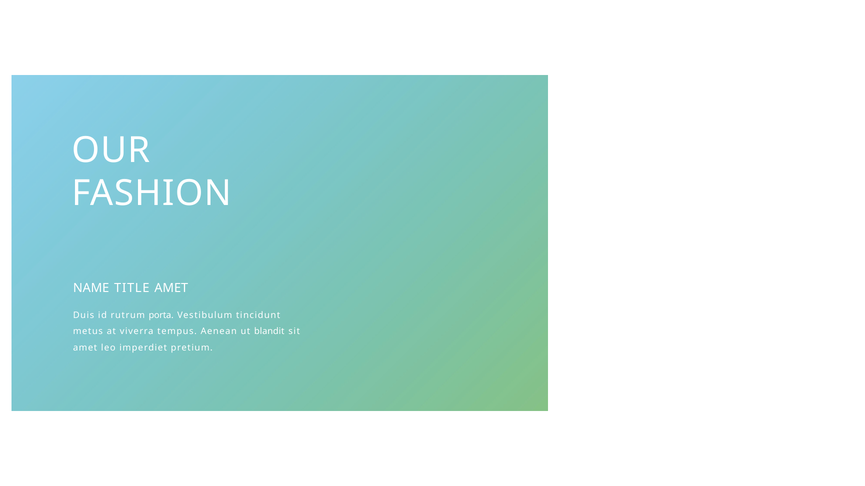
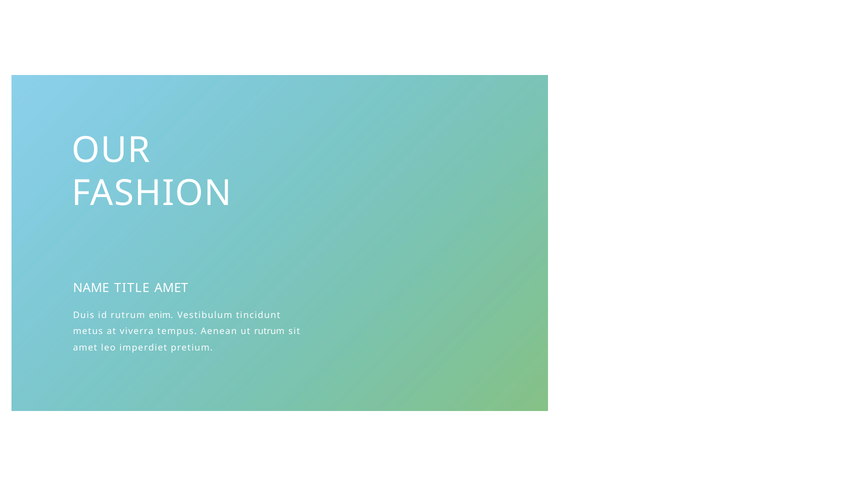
porta: porta -> enim (161, 316)
ut blandit: blandit -> rutrum (269, 332)
